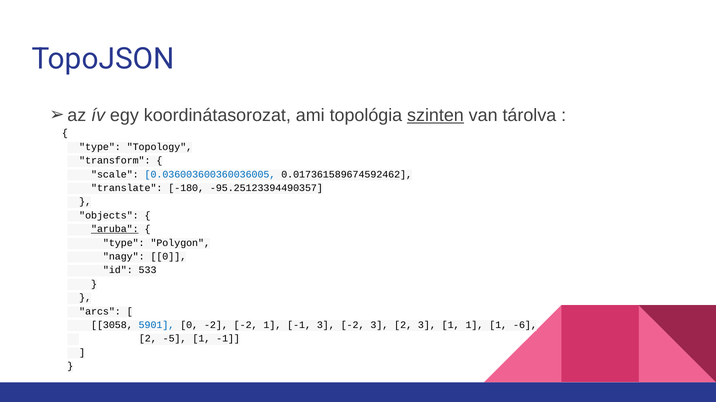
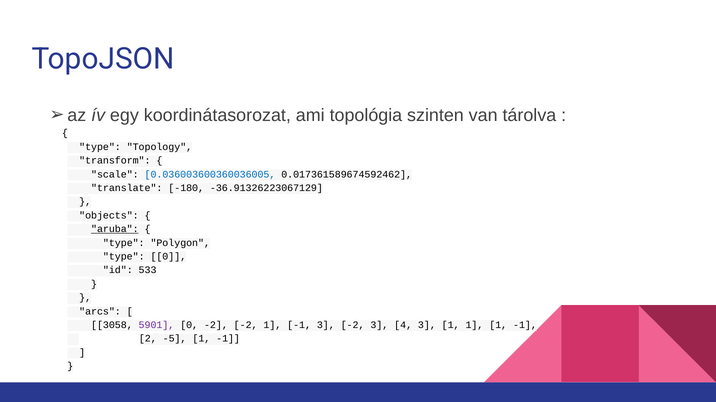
szinten underline: present -> none (435, 115)
-95.25123394490357: -95.25123394490357 -> -36.91326223067129 (266, 188)
nagy: nagy -> type (124, 257)
5901 colour: blue -> purple (156, 326)
3 2: 2 -> 4 (403, 326)
1 1 -6: -6 -> -1 (525, 326)
